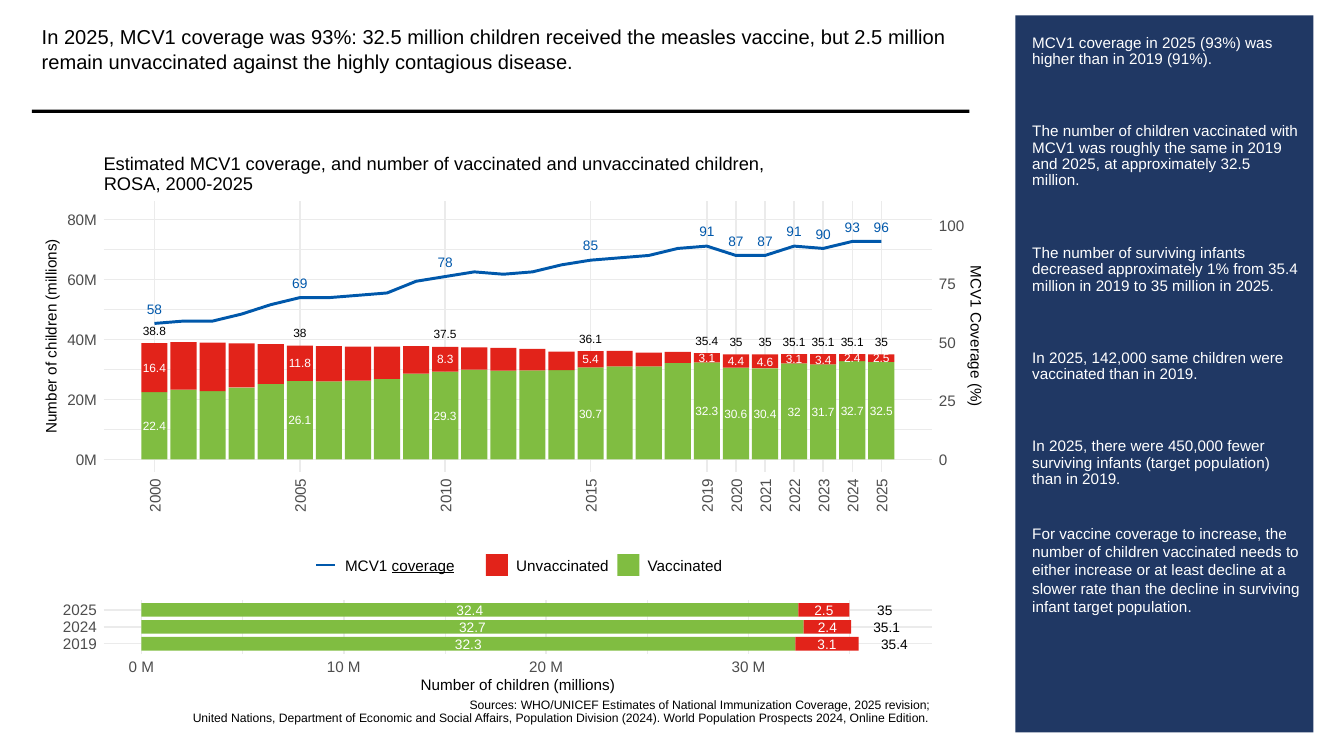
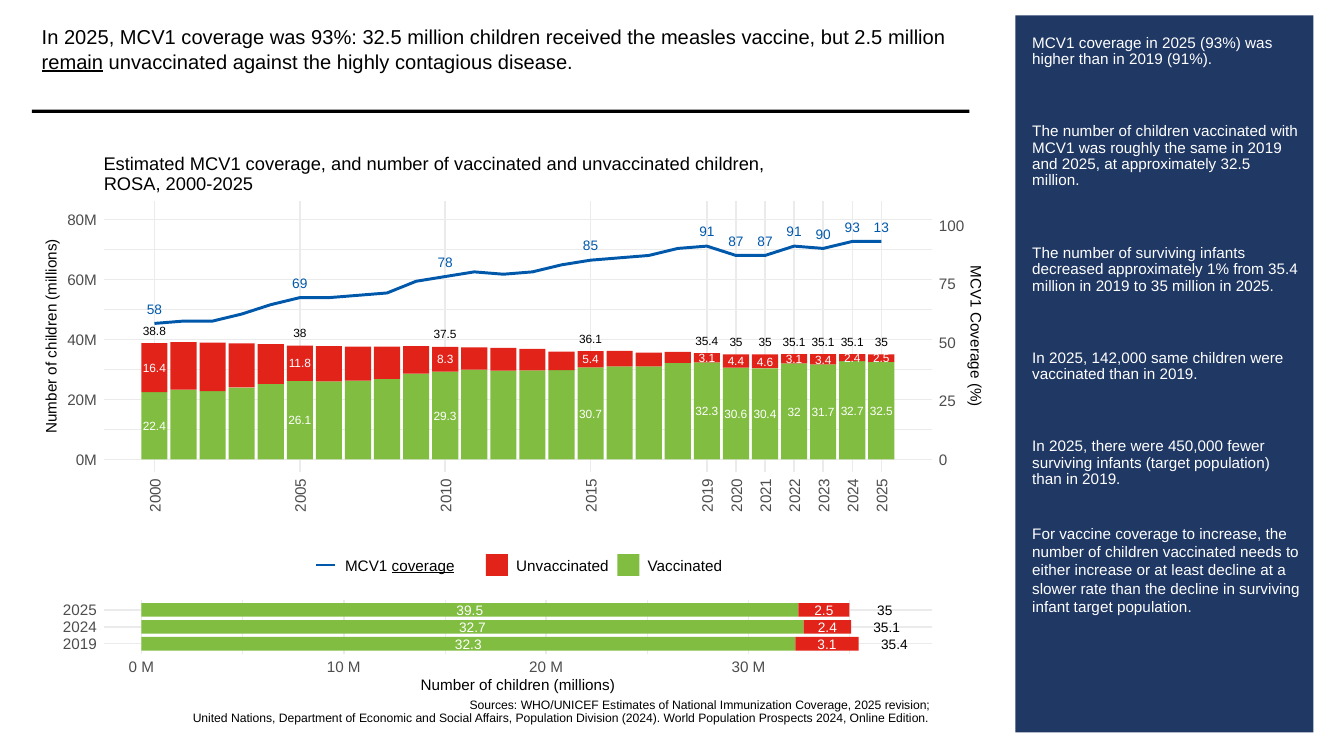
remain underline: none -> present (72, 62)
96: 96 -> 13 (881, 228)
32.4: 32.4 -> 39.5 (470, 611)
